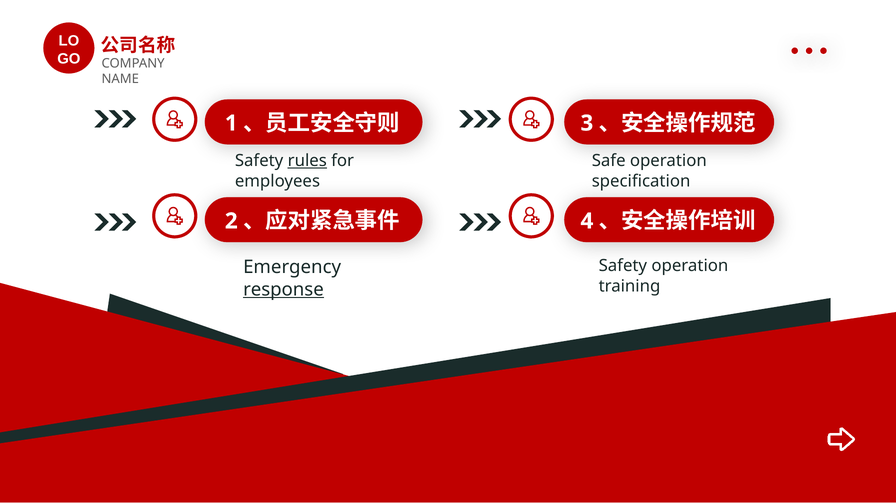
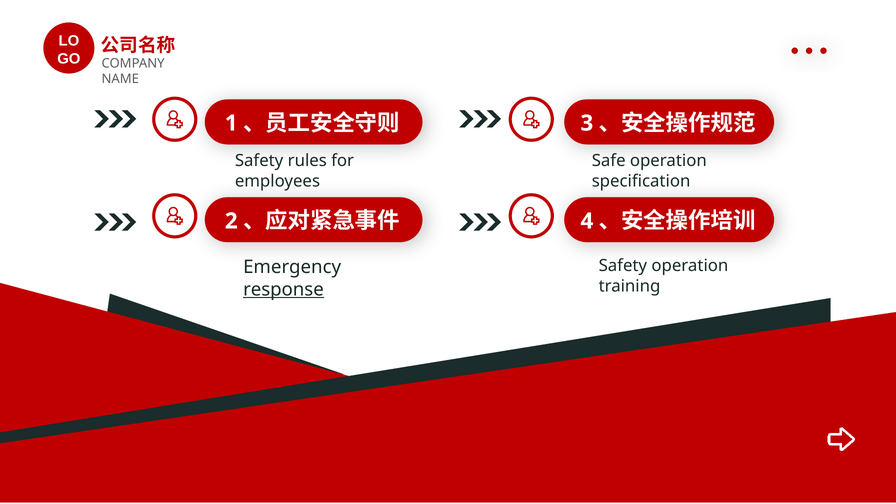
rules underline: present -> none (307, 161)
